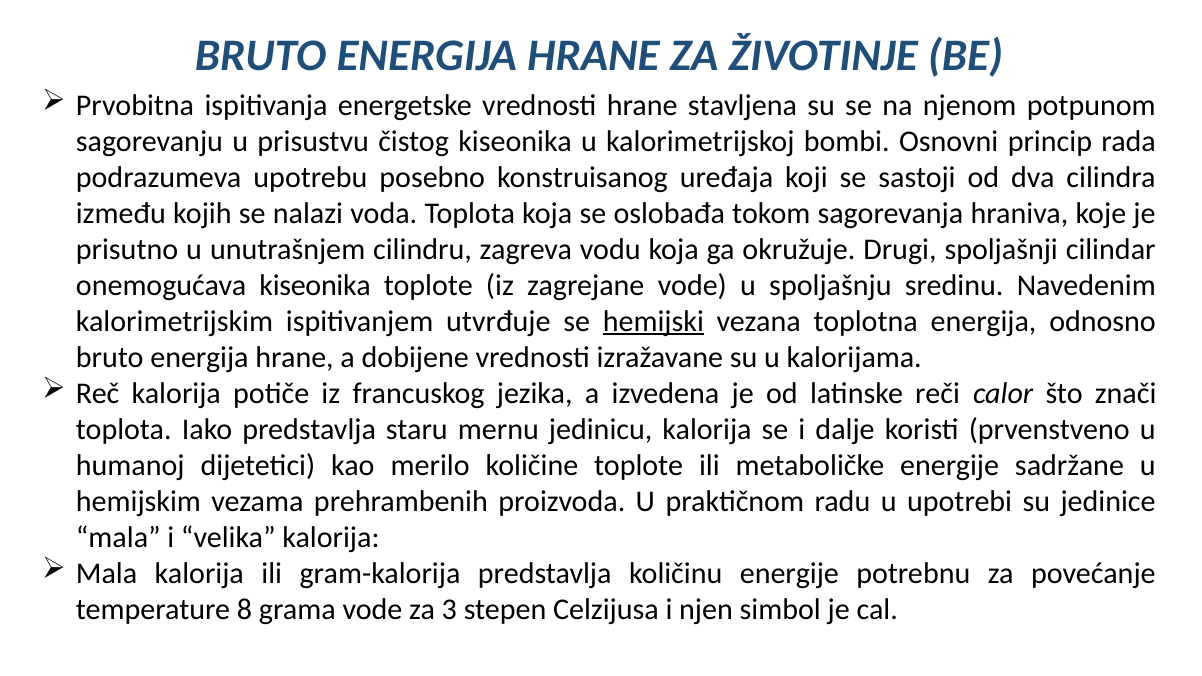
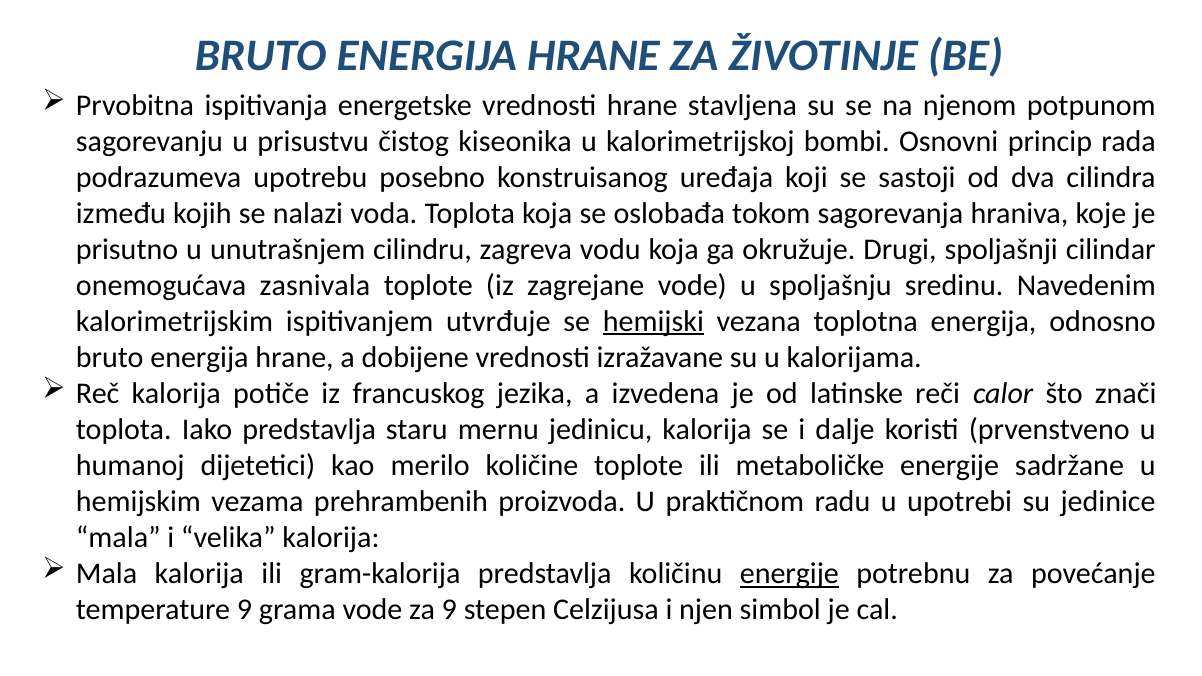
onemogućava kiseonika: kiseonika -> zasnivala (315, 285)
energije underline: none -> present (789, 574)
temperature 8: 8 -> 9 (245, 610)
za 3: 3 -> 9 (449, 610)
